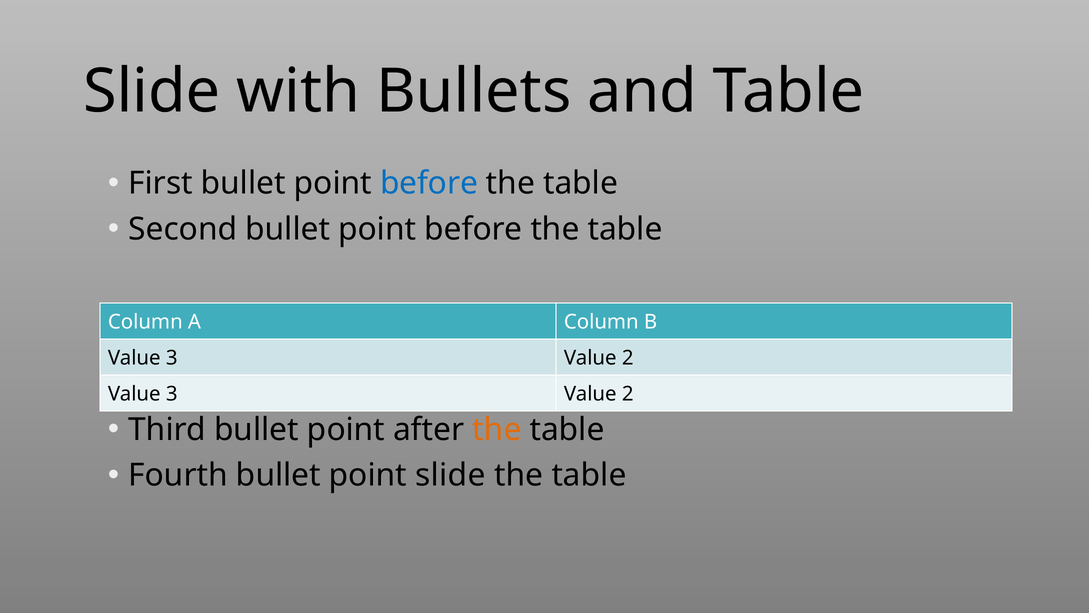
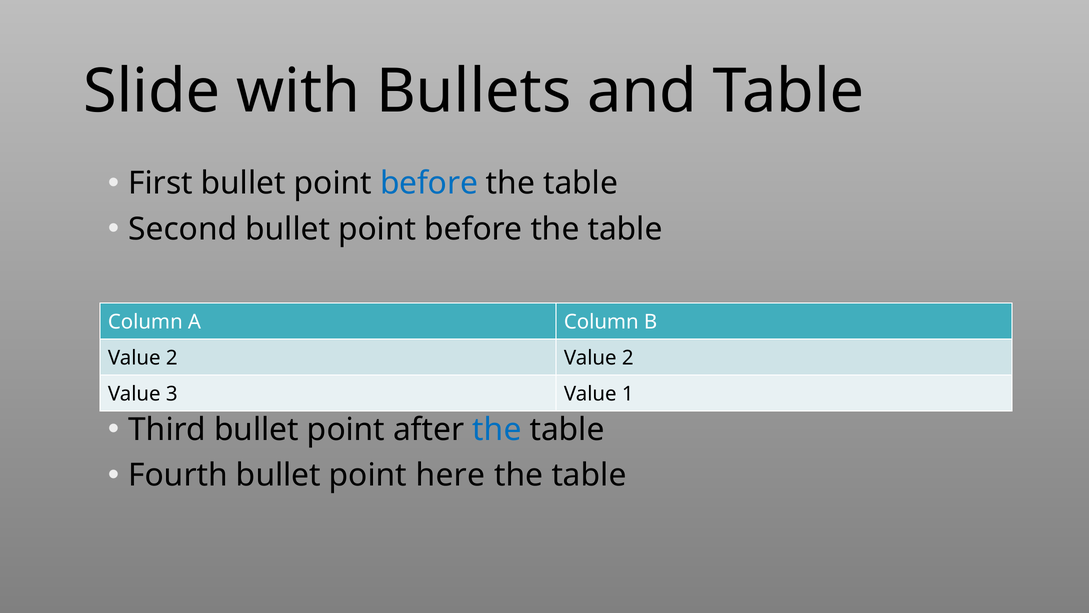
3: 3 -> 2 (172, 358)
2: 2 -> 1 (628, 394)
the colour: orange -> blue (497, 429)
point slide: slide -> here (451, 475)
